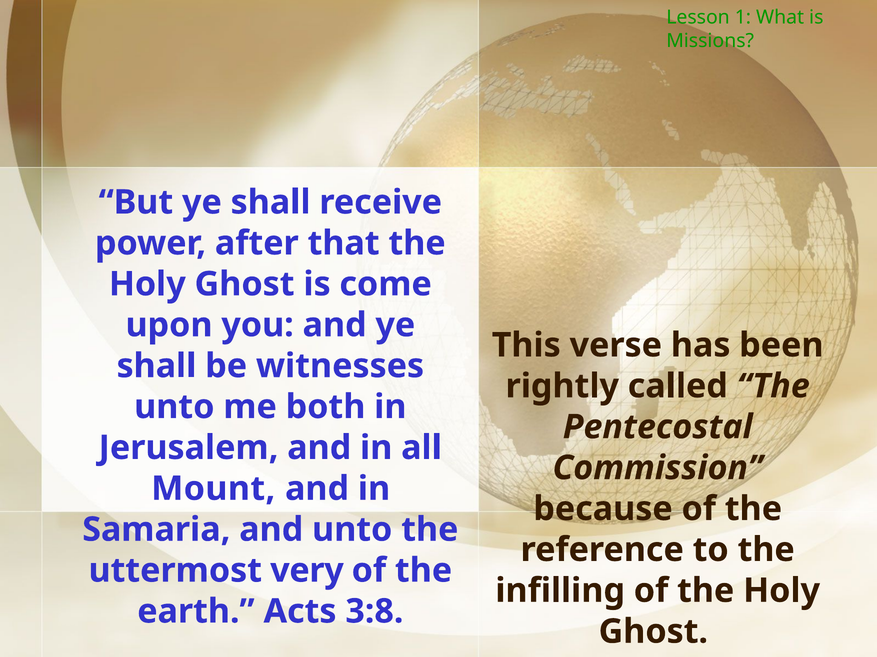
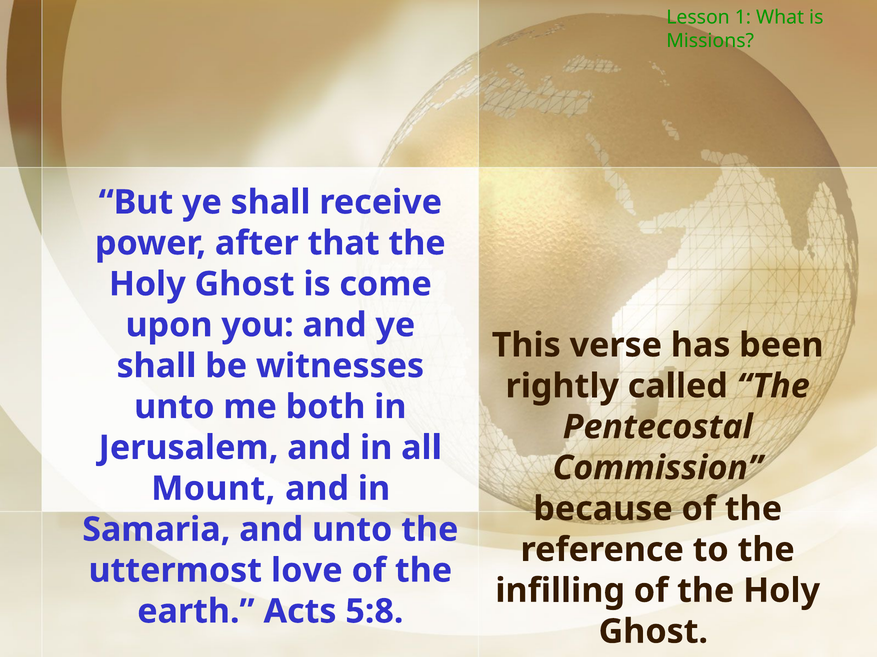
very: very -> love (307, 571)
3:8: 3:8 -> 5:8 (374, 612)
